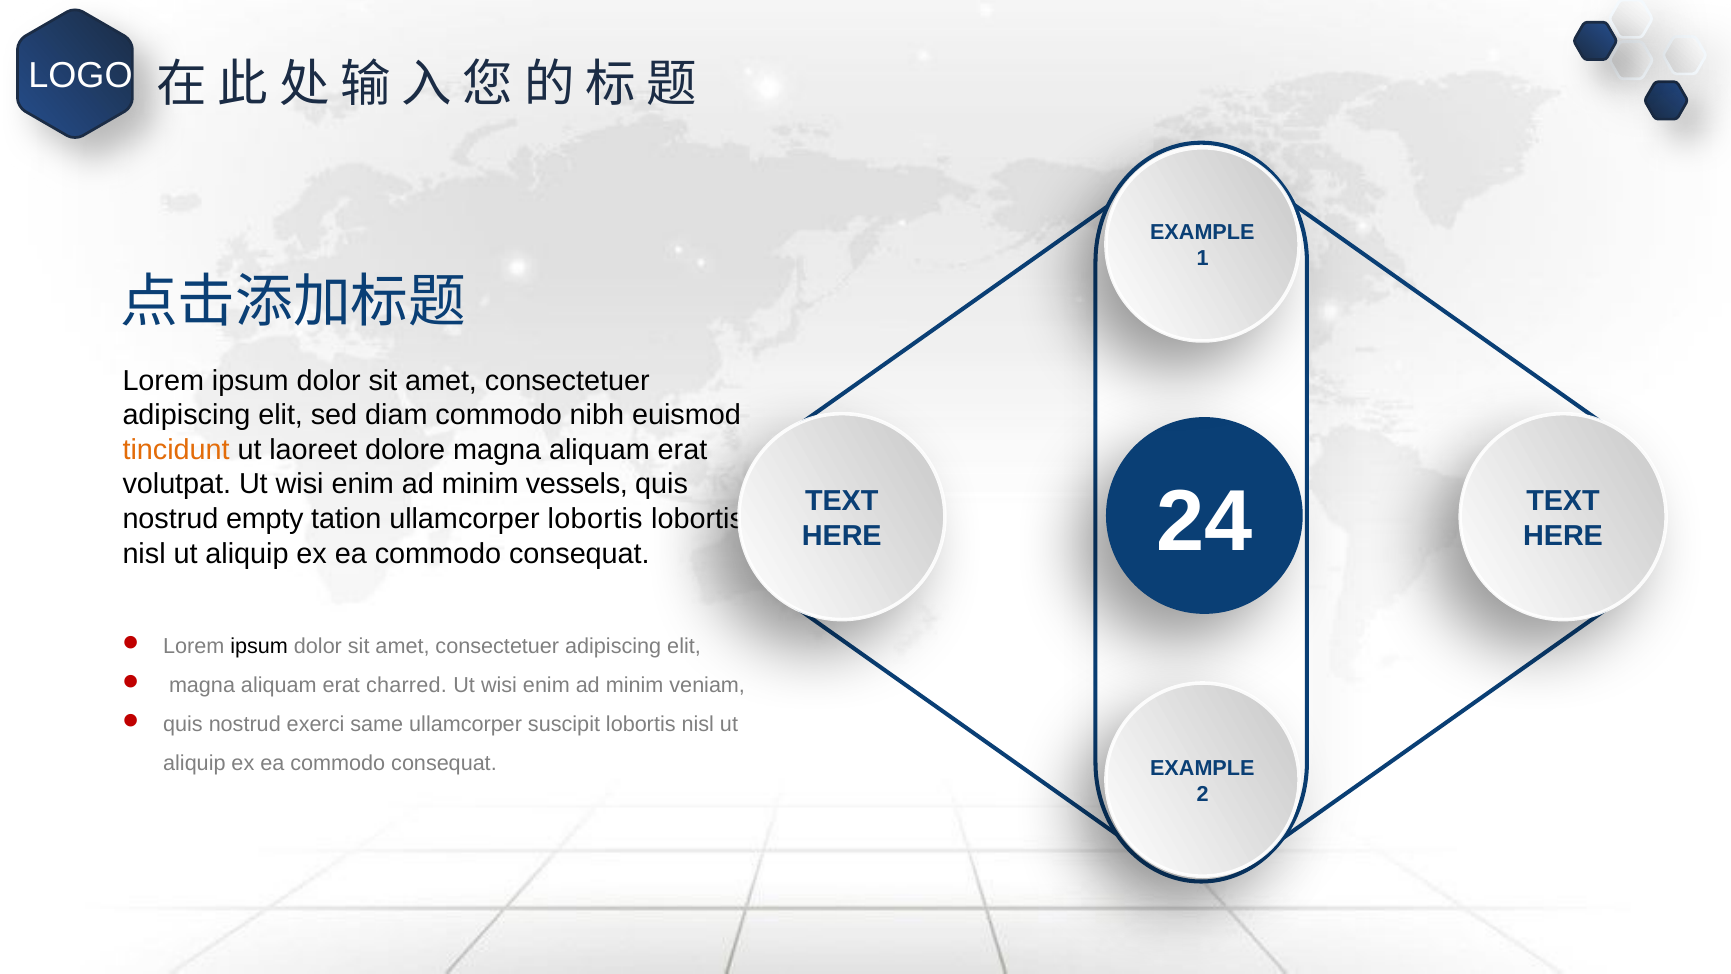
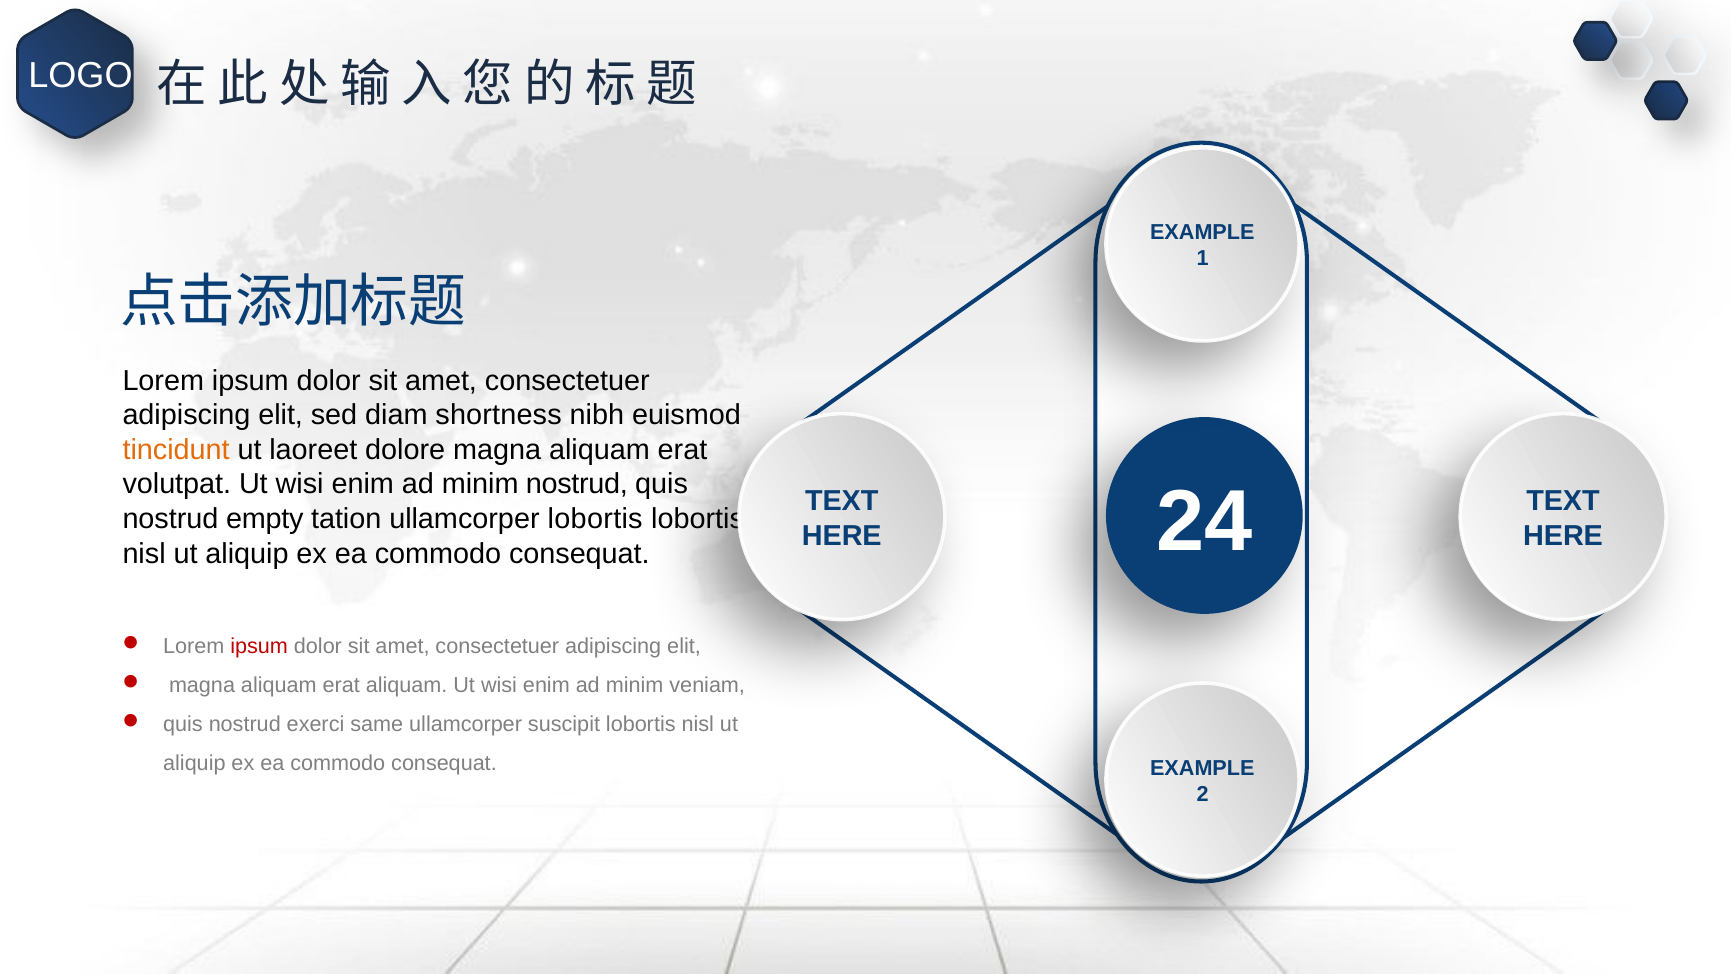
diam commodo: commodo -> shortness (499, 415)
minim vessels: vessels -> nostrud (577, 484)
ipsum colour: black -> red (259, 646)
erat charred: charred -> aliquam (407, 685)
